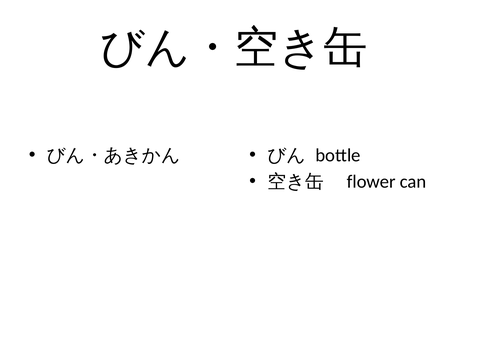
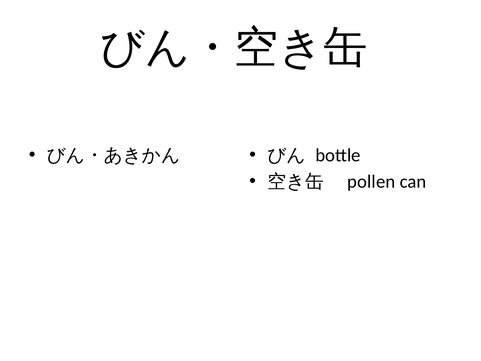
flower: flower -> pollen (371, 181)
